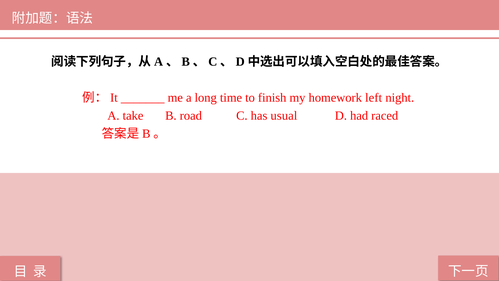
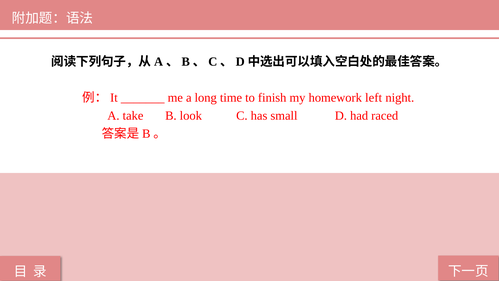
road: road -> look (191, 115)
usual: usual -> small (284, 115)
